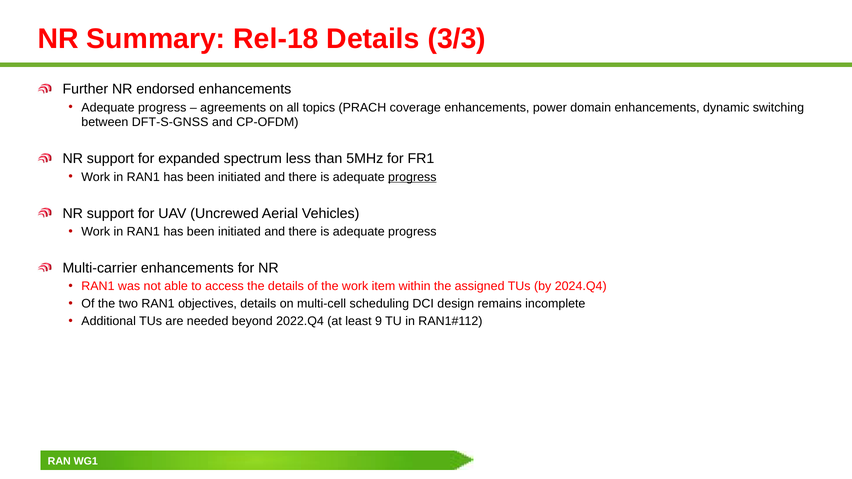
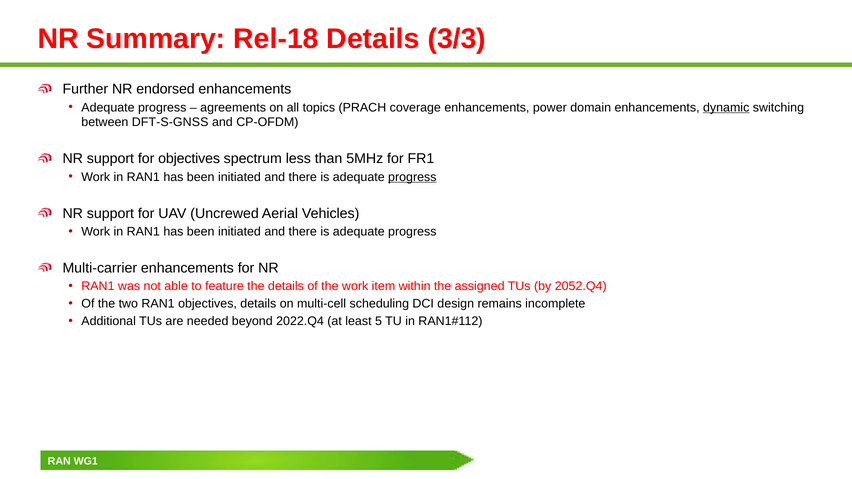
dynamic underline: none -> present (726, 107)
for expanded: expanded -> objectives (189, 159)
access: access -> feature (224, 286)
2024.Q4: 2024.Q4 -> 2052.Q4 (581, 286)
9: 9 -> 5 (379, 321)
